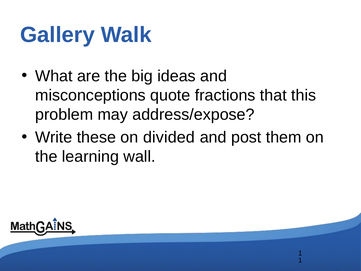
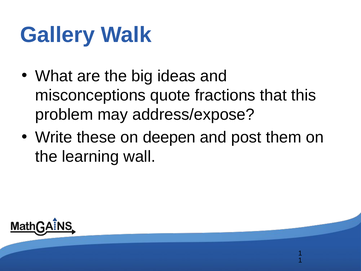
divided: divided -> deepen (169, 137)
